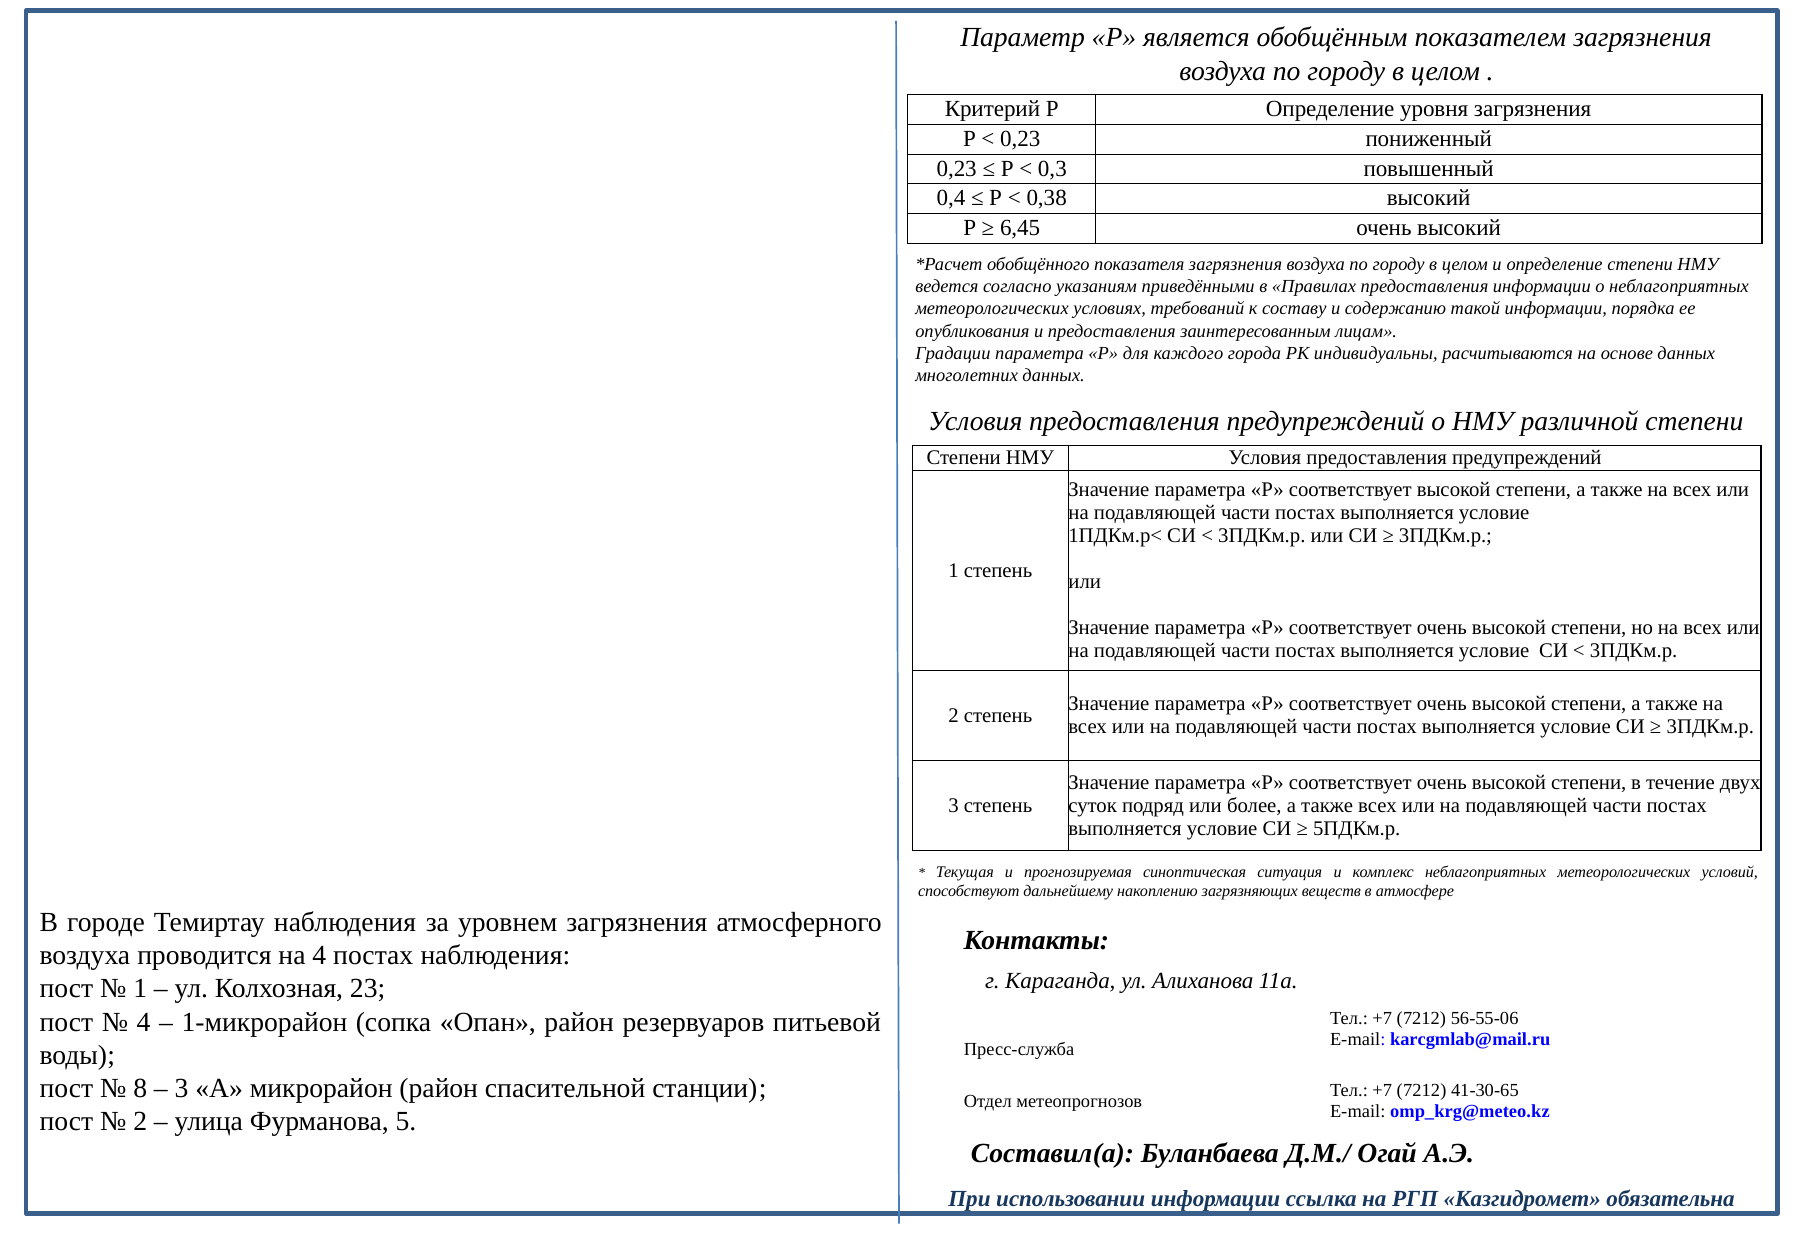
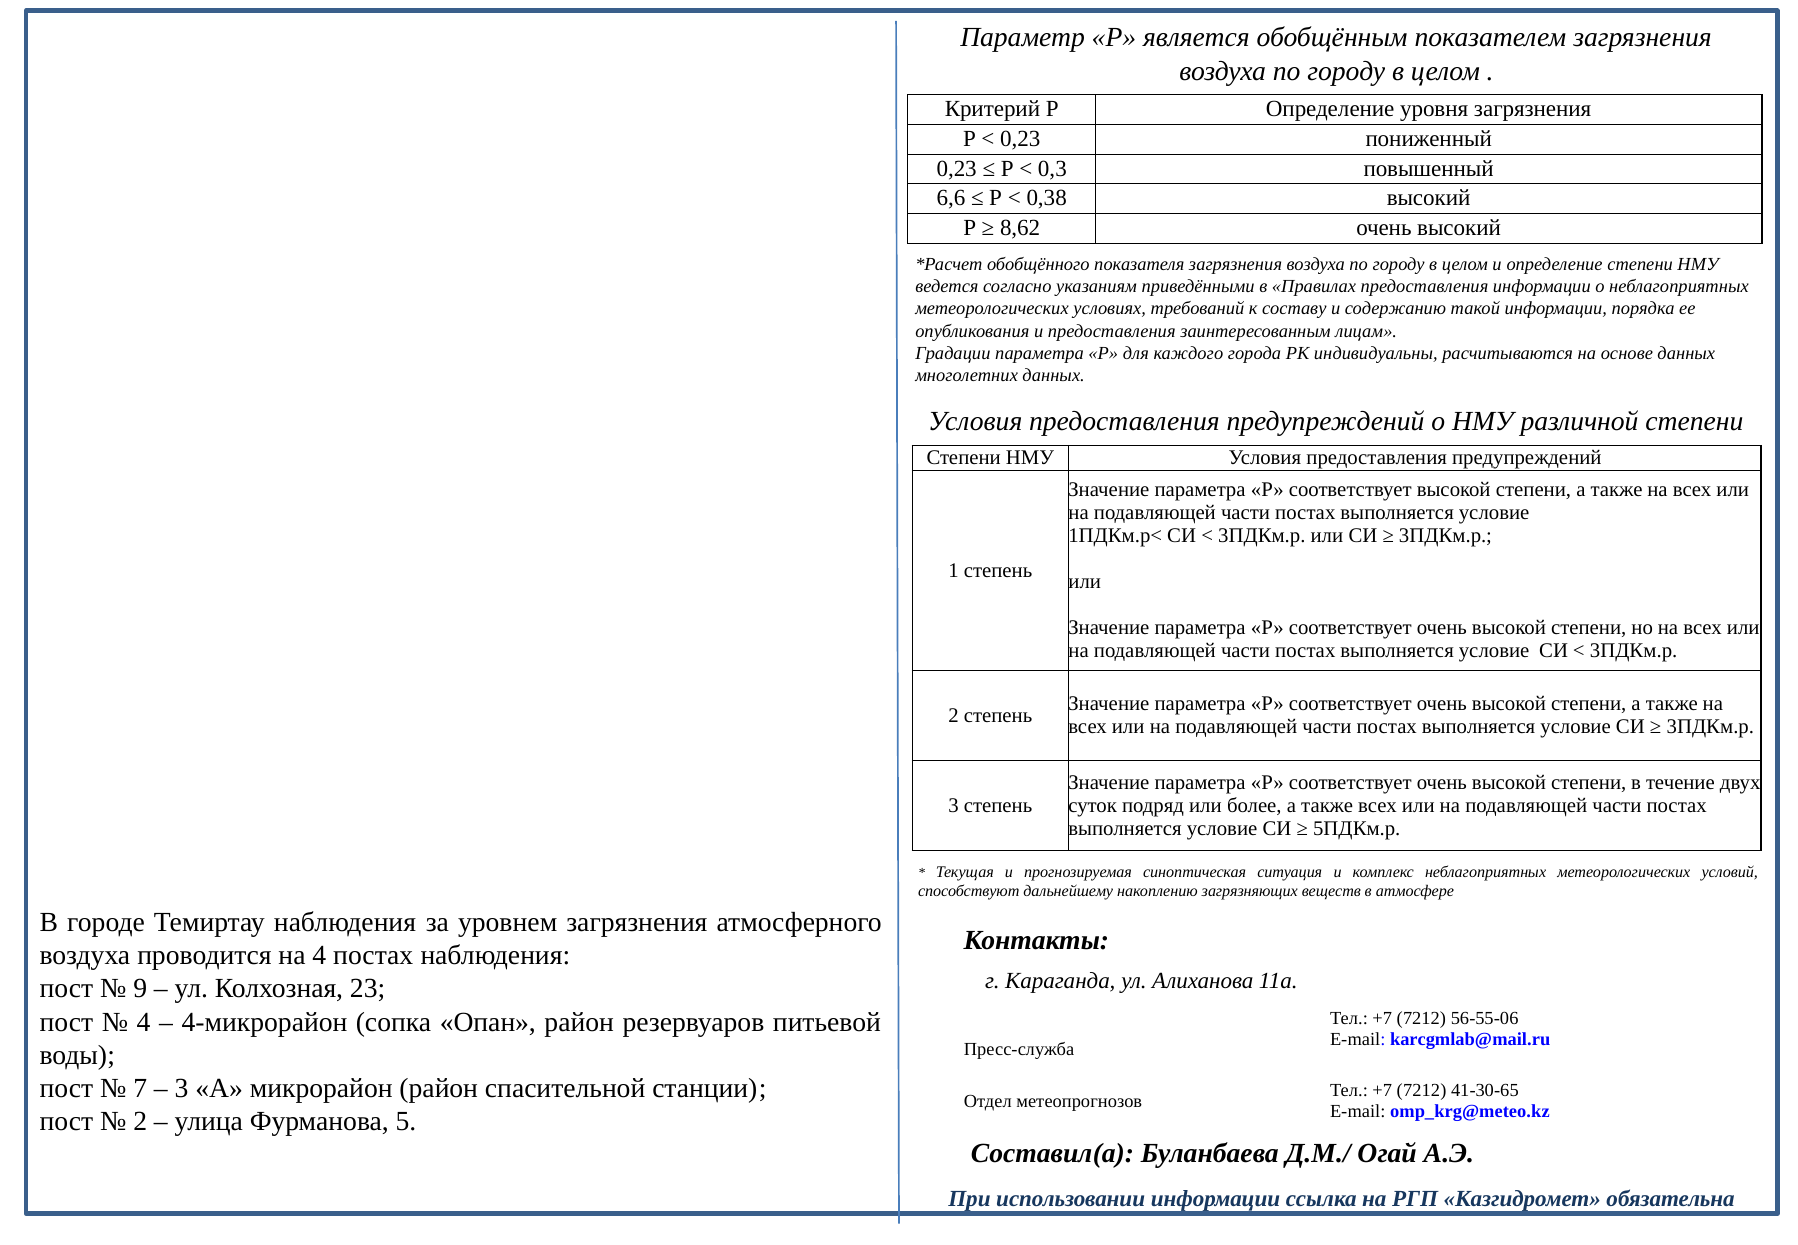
0,4: 0,4 -> 6,6 (951, 198)
6,45: 6,45 -> 8,62 (1020, 228)
1: 1 -> 9 (140, 989)
1-микрорайон: 1-микрорайон -> 4-микрорайон (265, 1022)
8: 8 -> 7 (140, 1088)
